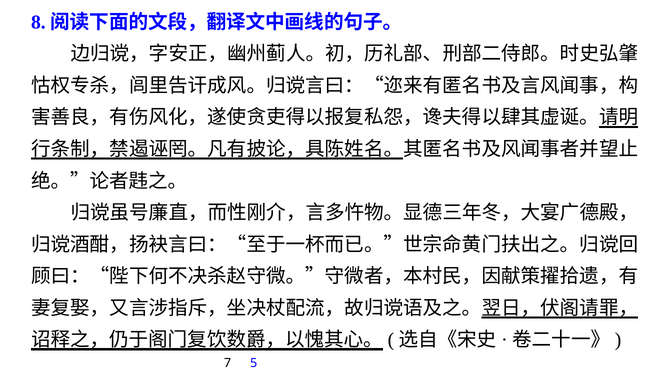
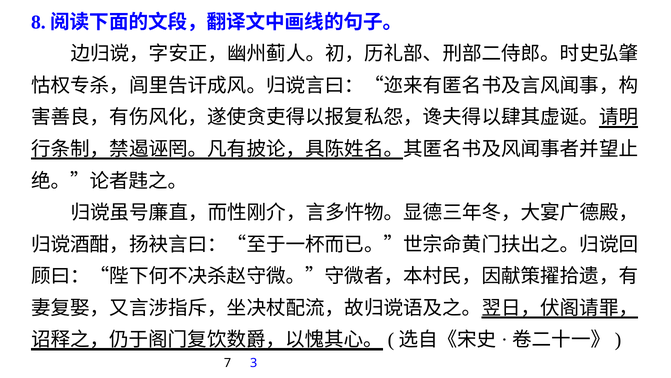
5: 5 -> 3 (254, 363)
